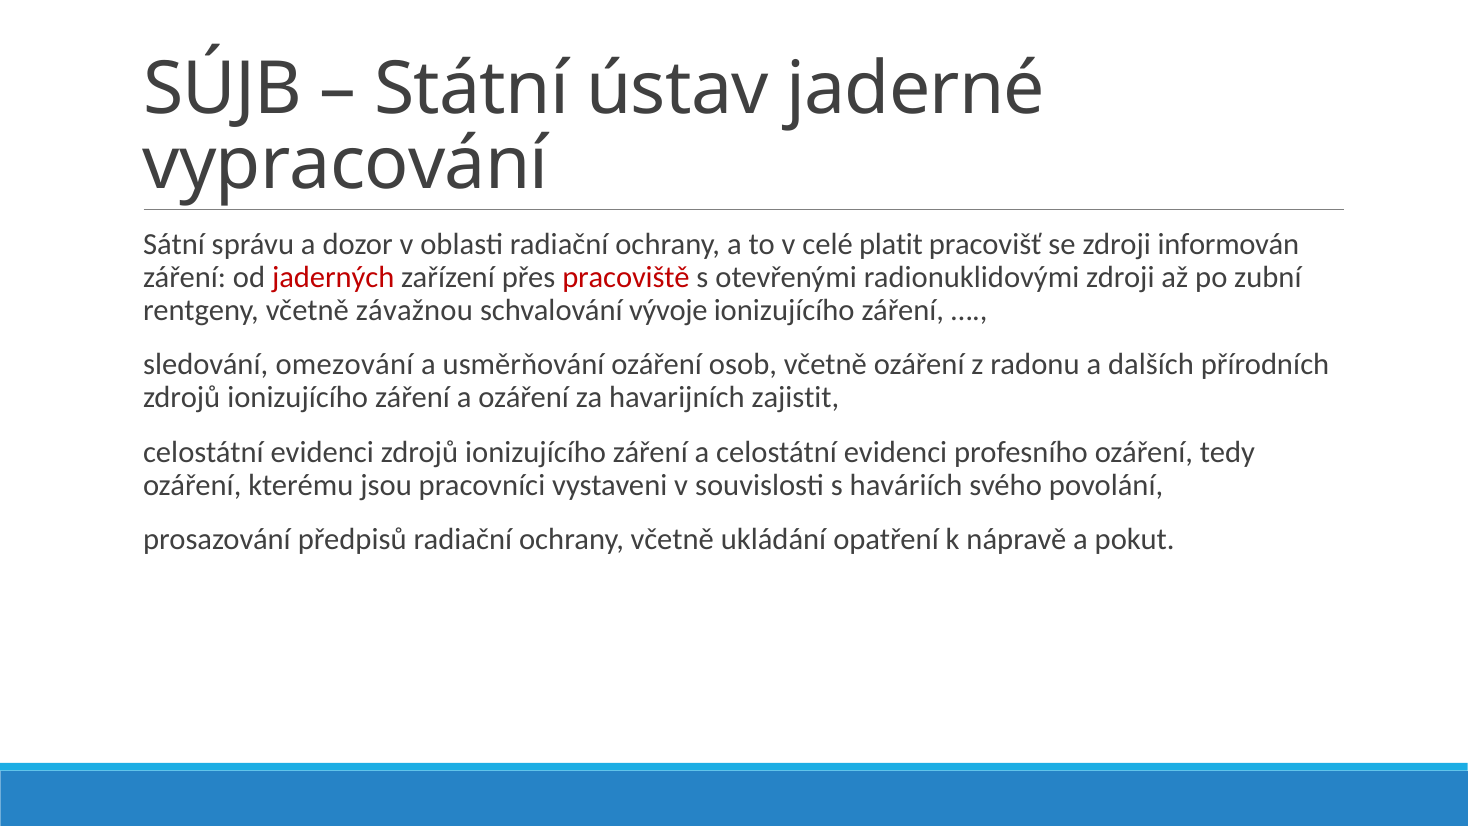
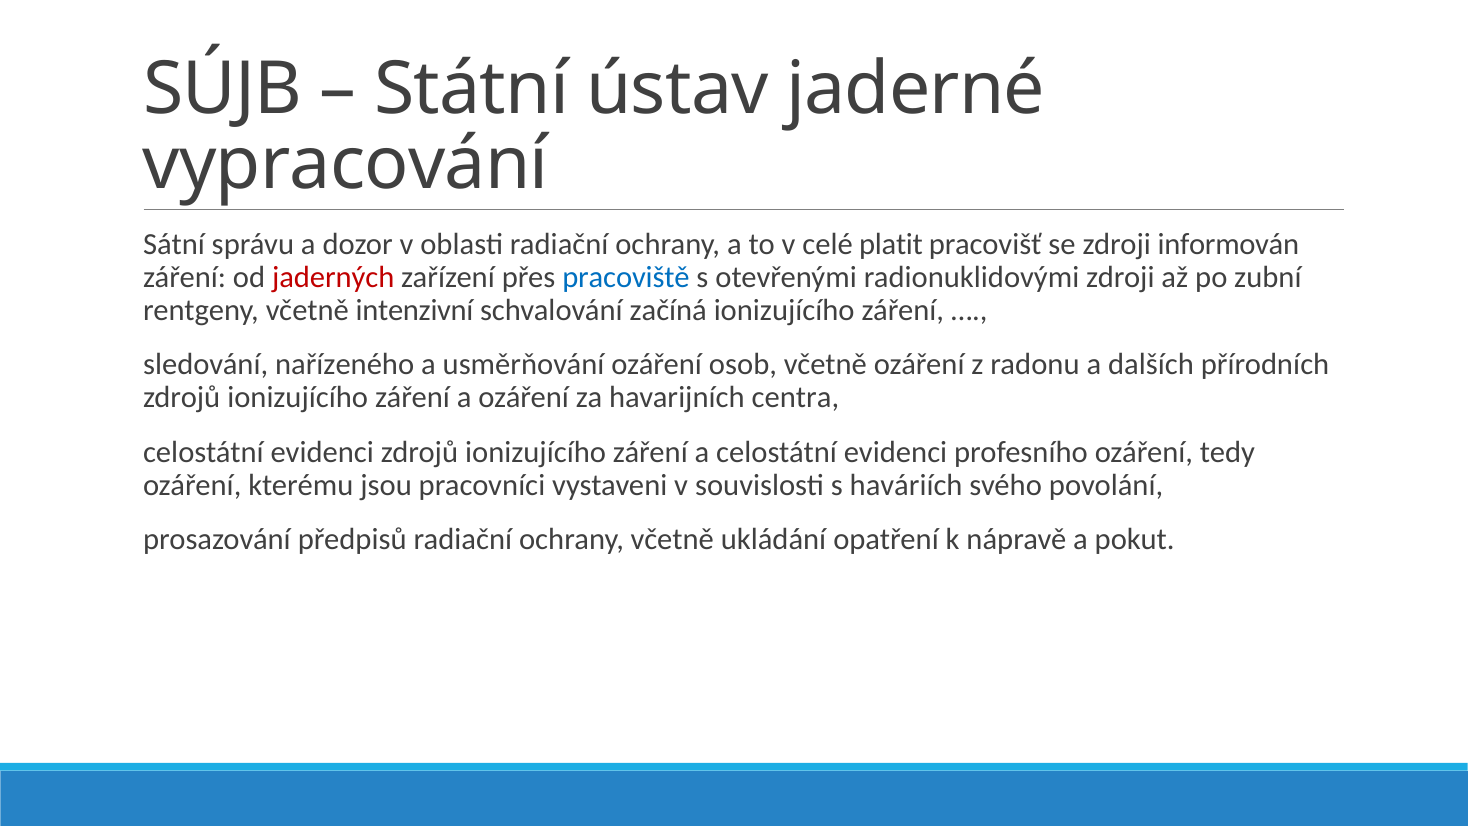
pracoviště colour: red -> blue (626, 277)
závažnou: závažnou -> intenzivní (415, 310)
vývoje: vývoje -> začíná (668, 310)
omezování: omezování -> nařízeného (345, 365)
zajistit: zajistit -> centra (795, 398)
